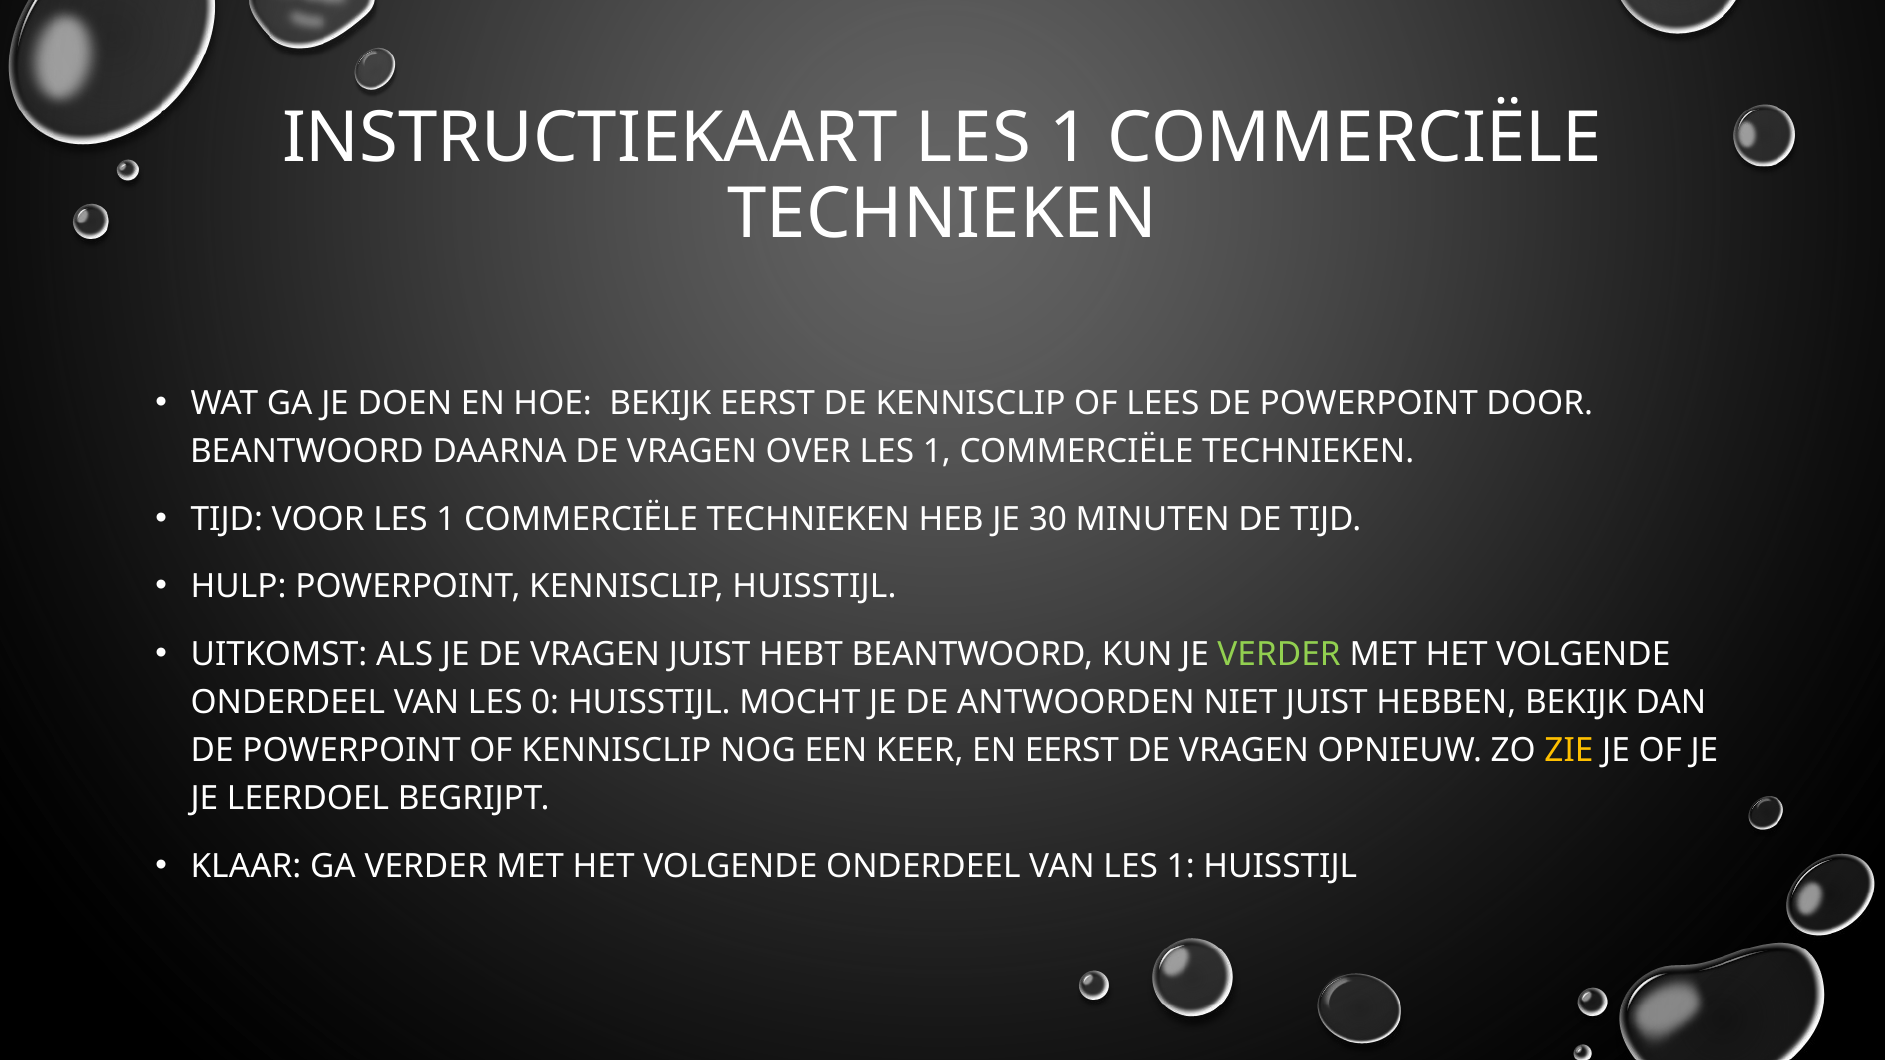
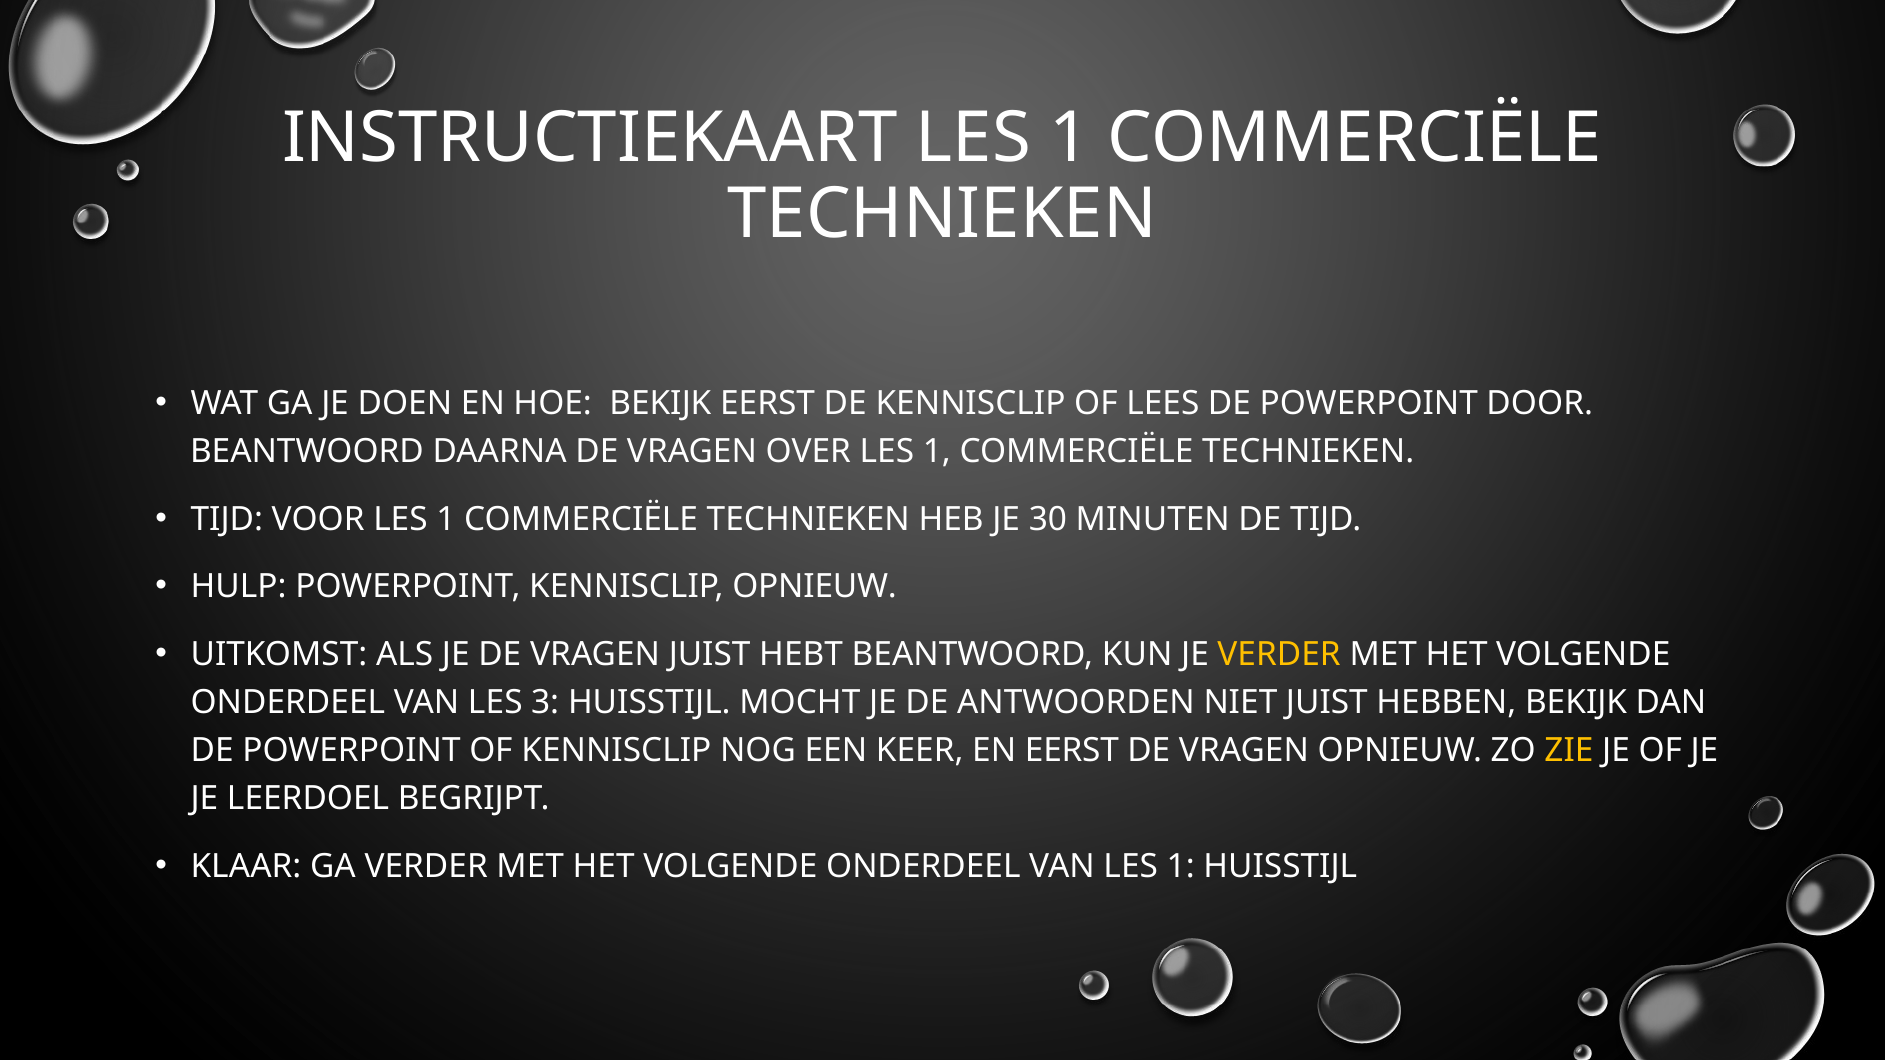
KENNISCLIP HUISSTIJL: HUISSTIJL -> OPNIEUW (815, 587)
VERDER colour: light green -> yellow (1279, 655)
0: 0 -> 3 (545, 703)
